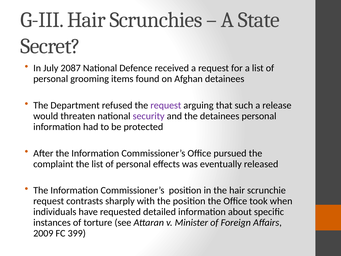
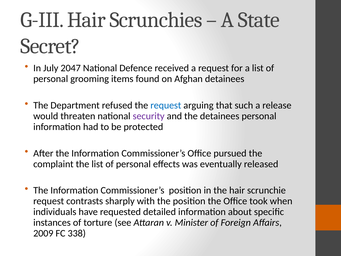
2087: 2087 -> 2047 (71, 68)
request colour: purple -> blue (166, 105)
399: 399 -> 338 (77, 233)
